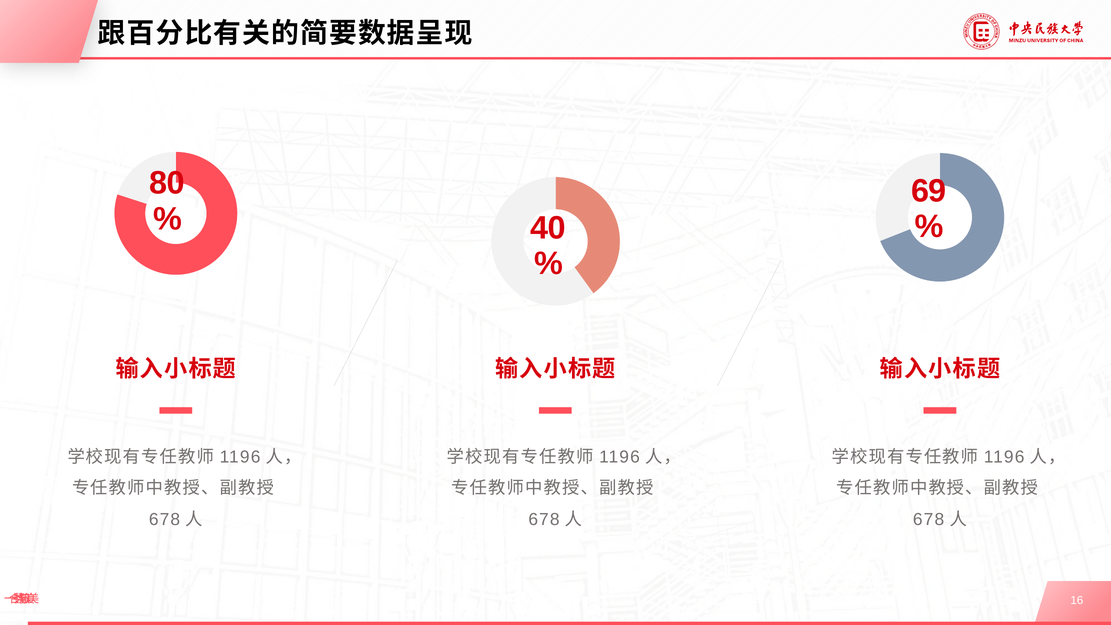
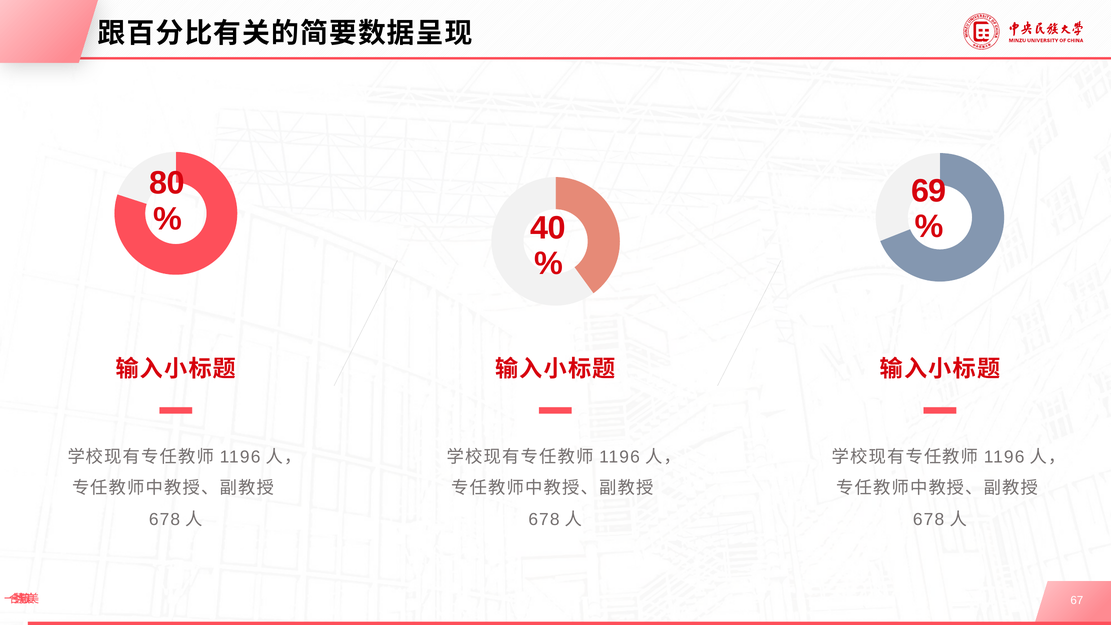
16: 16 -> 67 (1077, 600)
